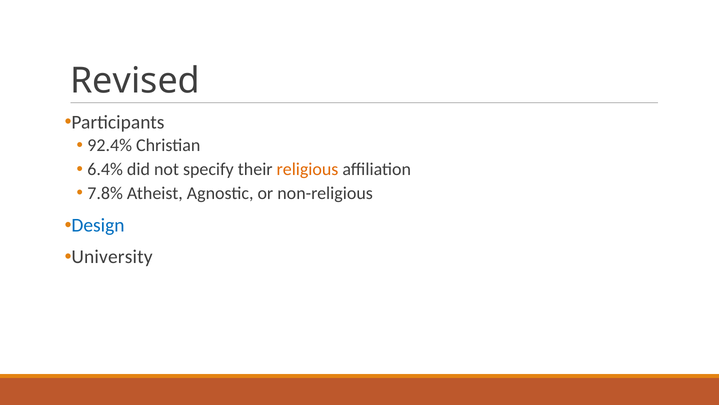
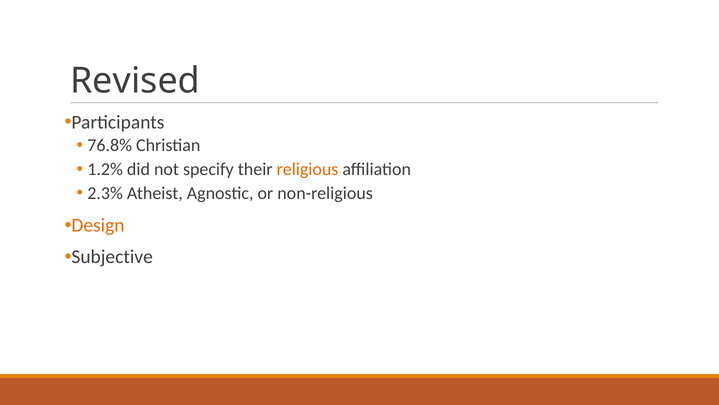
92.4%: 92.4% -> 76.8% (110, 145)
6.4%: 6.4% -> 1.2% (105, 169)
7.8%: 7.8% -> 2.3% (105, 193)
Design colour: blue -> orange (98, 225)
University: University -> Subjective (112, 257)
